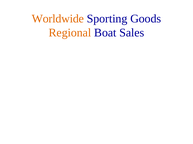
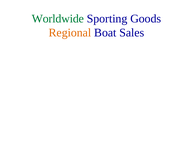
Worldwide colour: orange -> green (58, 19)
